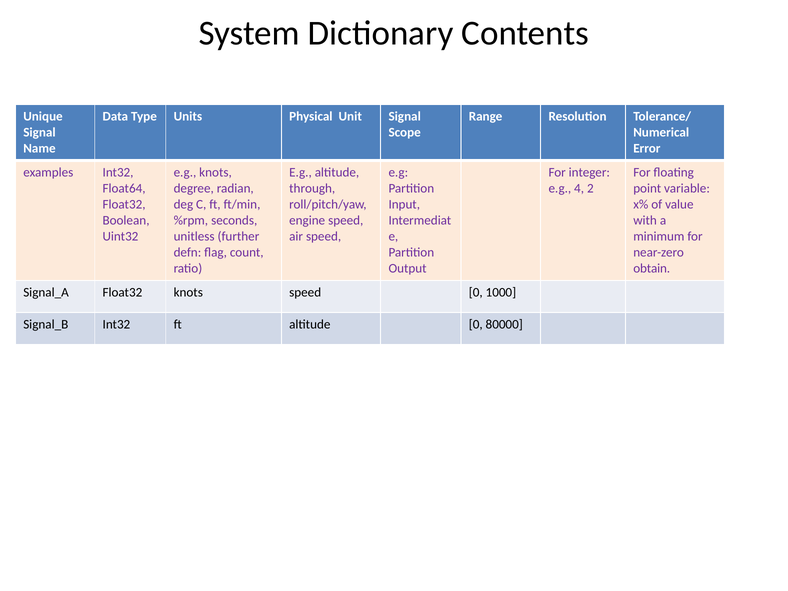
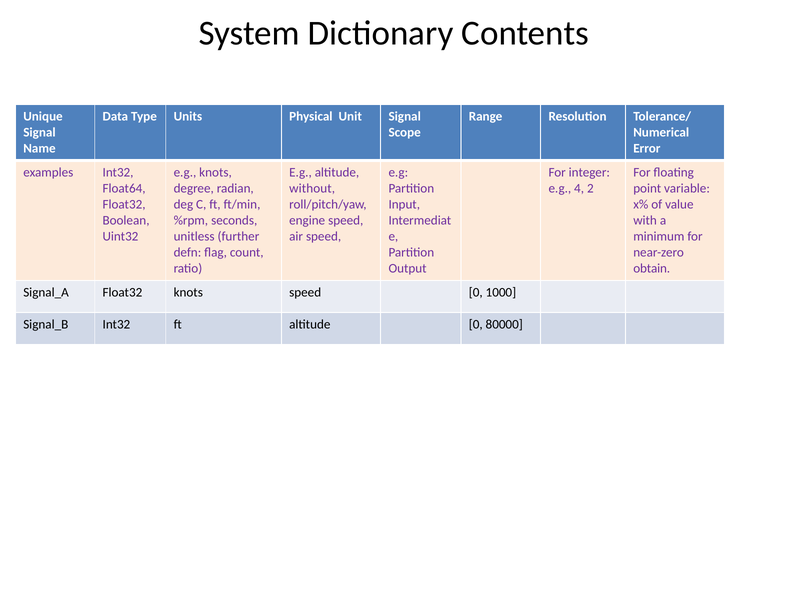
through: through -> without (312, 188)
